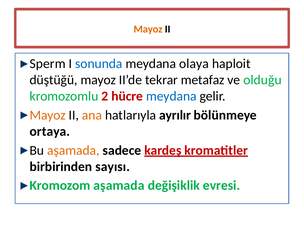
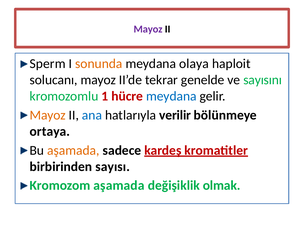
Mayoz colour: orange -> purple (148, 29)
sonunda colour: blue -> orange (99, 64)
düştüğü: düştüğü -> solucanı (54, 80)
metafaz: metafaz -> genelde (203, 80)
olduğu: olduğu -> sayısını (263, 80)
2: 2 -> 1 (105, 96)
ana colour: orange -> blue (92, 115)
ayrılır: ayrılır -> verilir (175, 115)
evresi: evresi -> olmak (222, 186)
